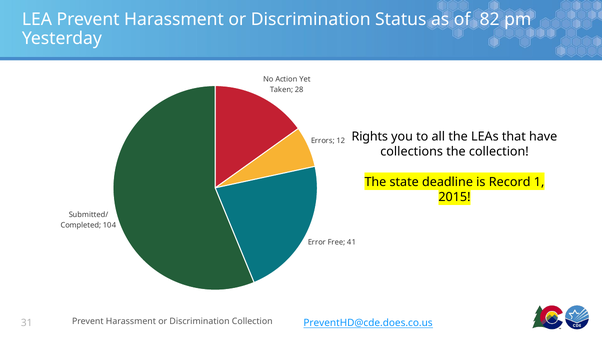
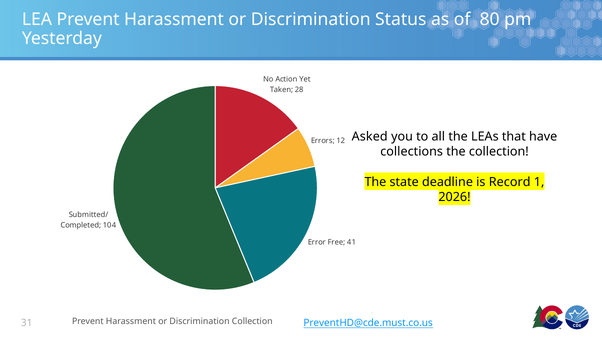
82: 82 -> 80 (490, 20)
Rights: Rights -> Asked (370, 137)
2015: 2015 -> 2026 (454, 197)
PreventHD@cde.does.co.us: PreventHD@cde.does.co.us -> PreventHD@cde.must.co.us (368, 323)
